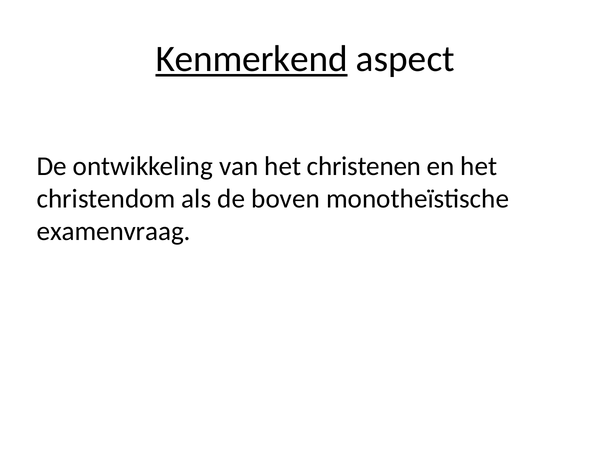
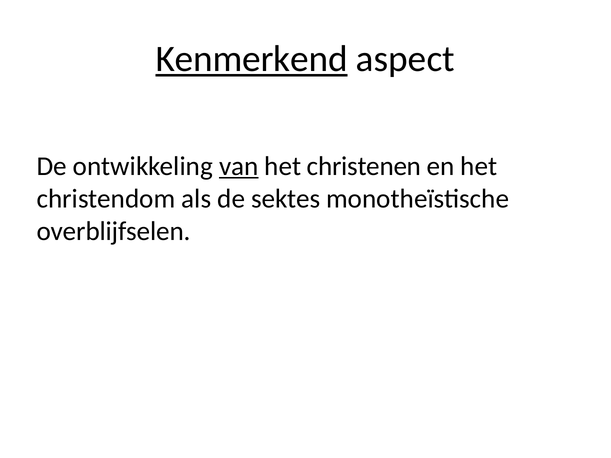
van underline: none -> present (239, 166)
boven: boven -> sektes (286, 199)
examenvraag: examenvraag -> overblijfselen (114, 231)
